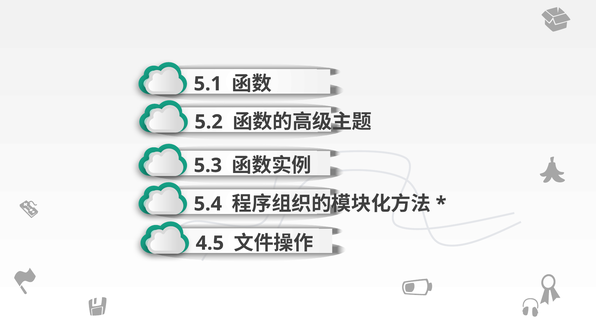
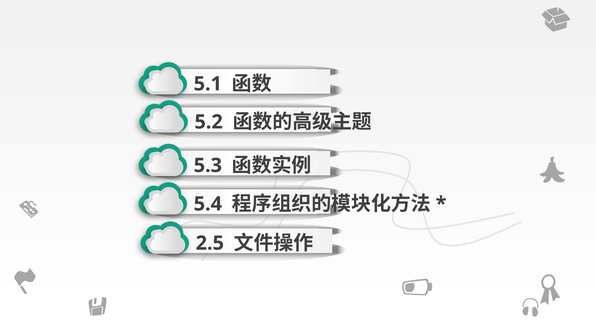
4.5: 4.5 -> 2.5 (210, 243)
